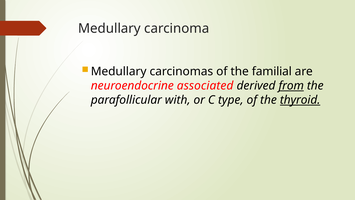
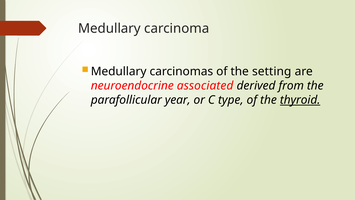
familial: familial -> setting (272, 71)
from underline: present -> none (291, 86)
with: with -> year (178, 100)
